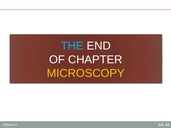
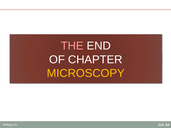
THE colour: light blue -> pink (72, 46)
